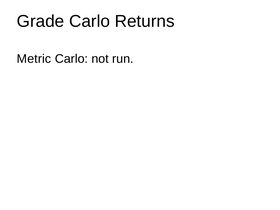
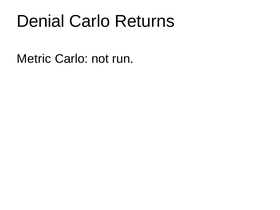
Grade: Grade -> Denial (41, 21)
